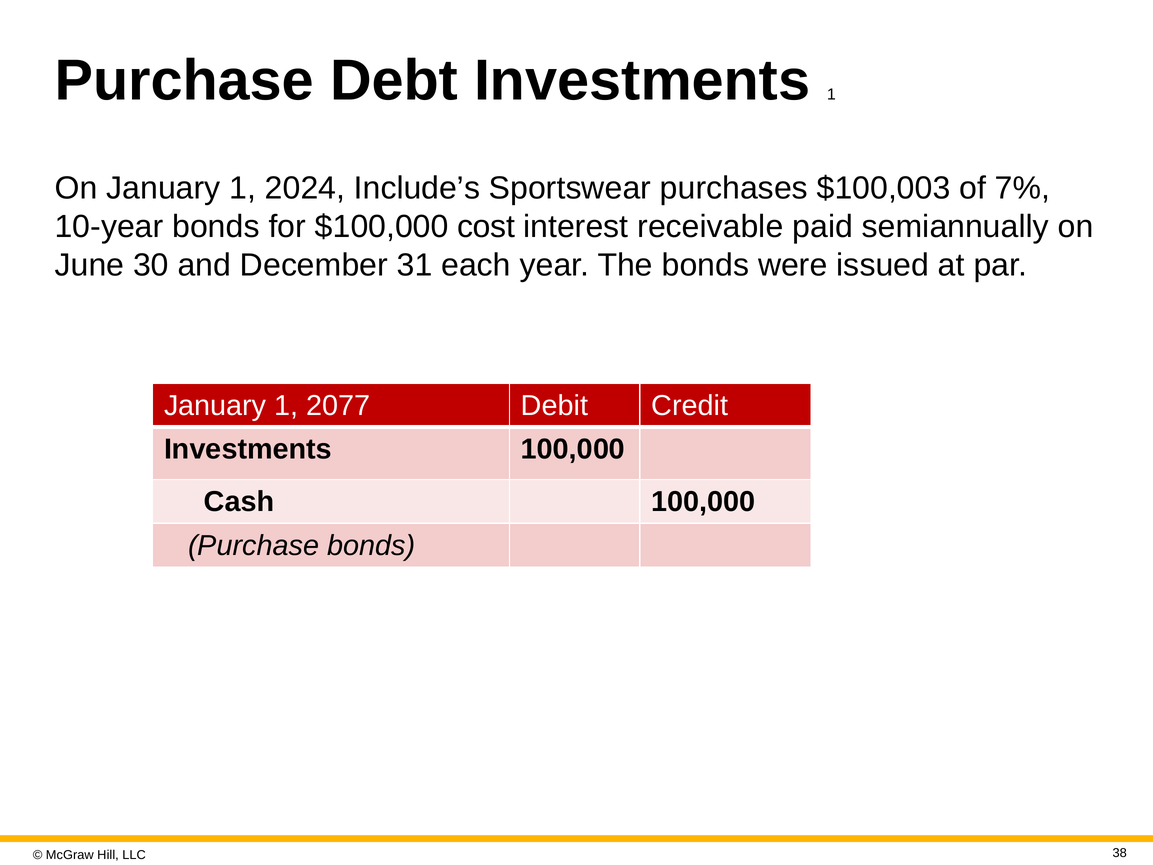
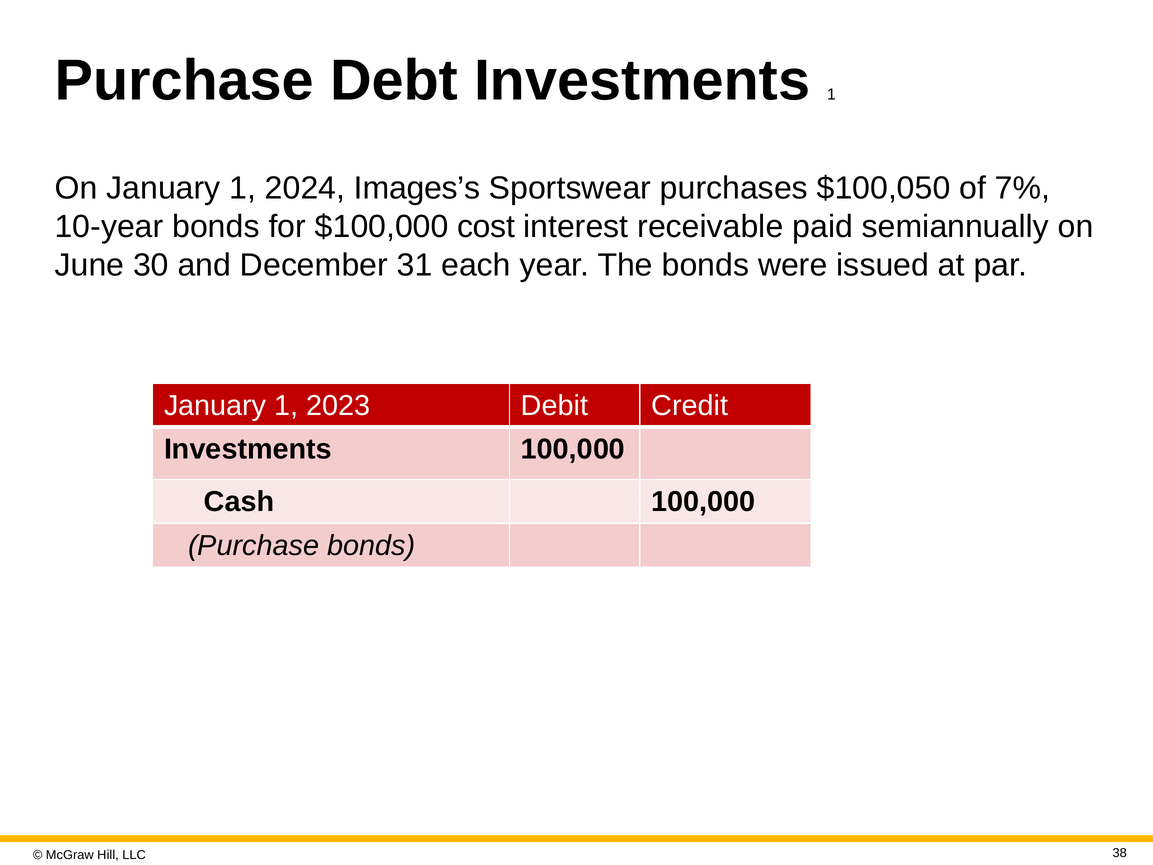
Include’s: Include’s -> Images’s (417, 188)
$100,003: $100,003 -> $100,050 (884, 188)
2077: 2077 -> 2023 (338, 405)
